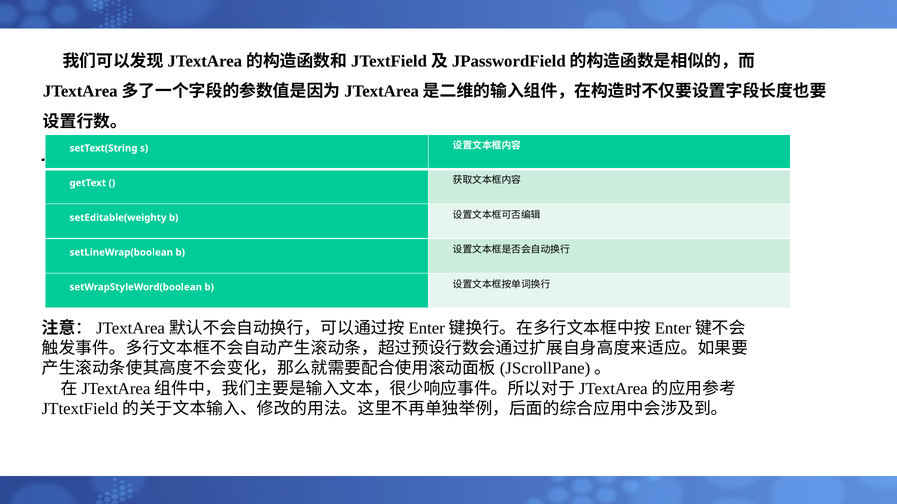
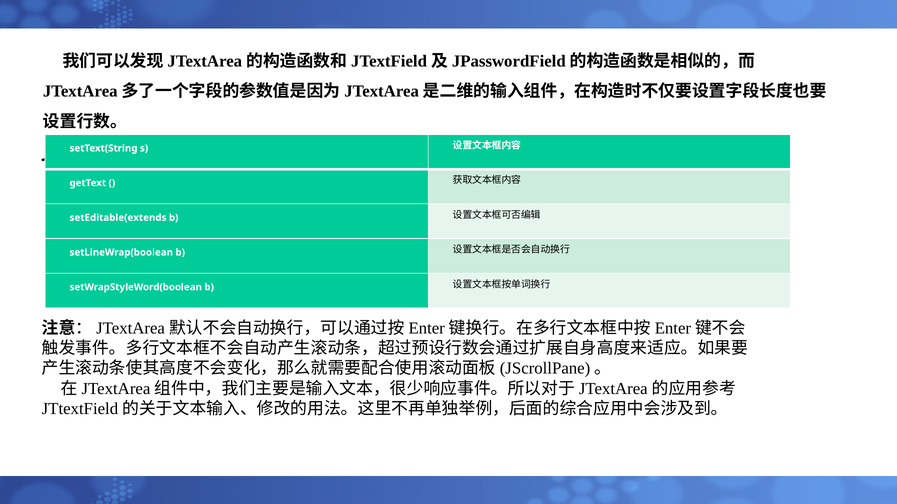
setEditable(weighty: setEditable(weighty -> setEditable(extends (118, 218)
